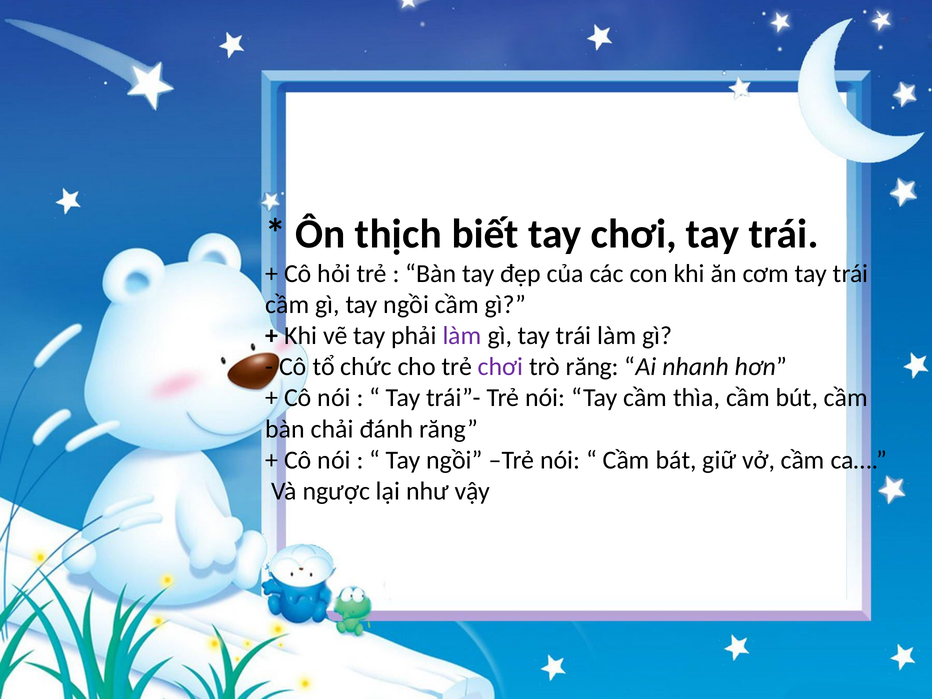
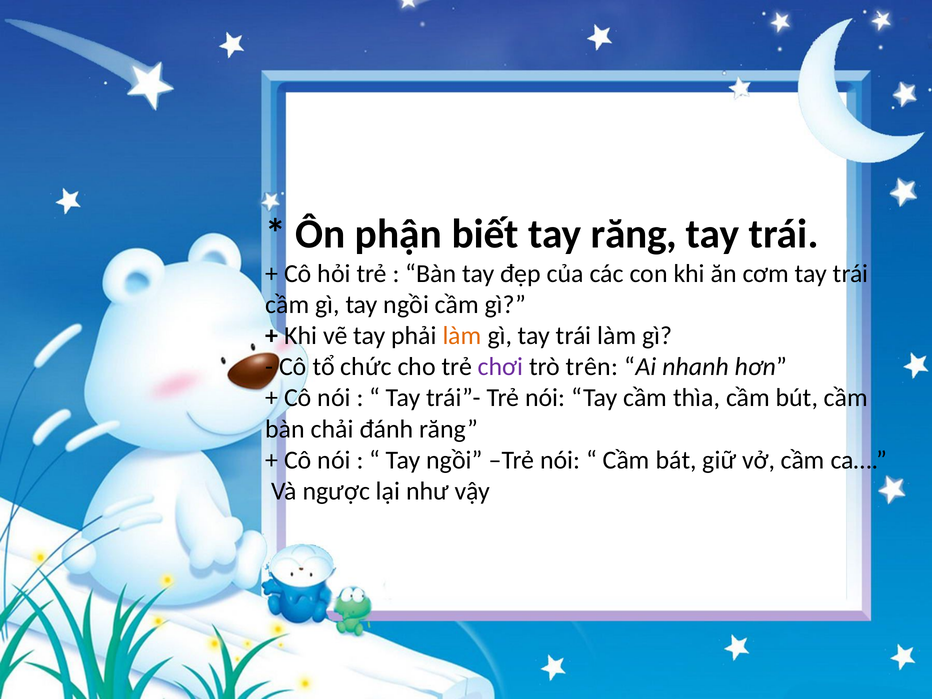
thịch: thịch -> phận (399, 234)
tay chơi: chơi -> răng (634, 234)
làm colour: purple -> orange (462, 336)
trò răng: răng -> trên (592, 367)
